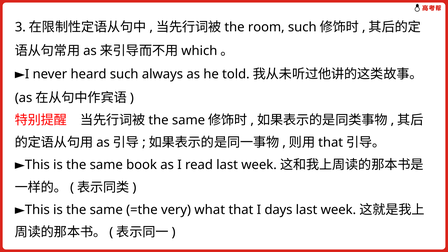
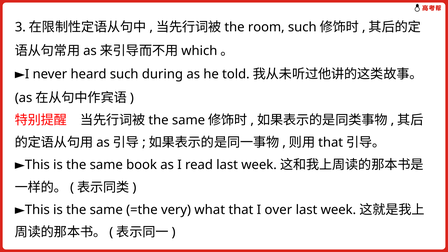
always: always -> during (162, 74)
days: days -> over (278, 210)
